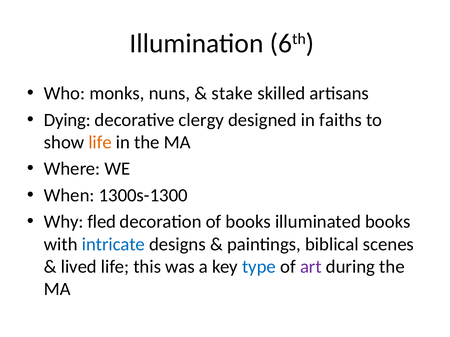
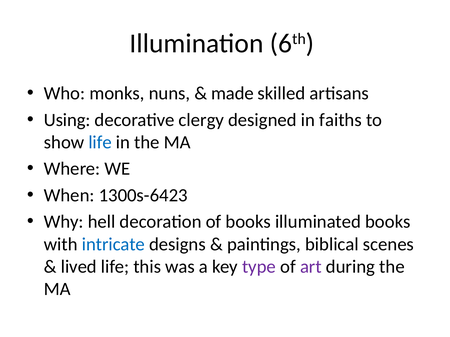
stake: stake -> made (232, 94)
Dying: Dying -> Using (67, 120)
life colour: orange -> blue (100, 143)
1300s-1300: 1300s-1300 -> 1300s-6423 (143, 196)
fled: fled -> hell (102, 222)
type colour: blue -> purple (259, 267)
